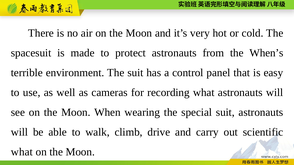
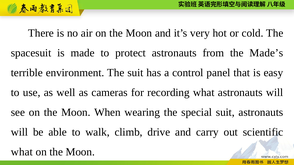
When’s: When’s -> Made’s (266, 53)
